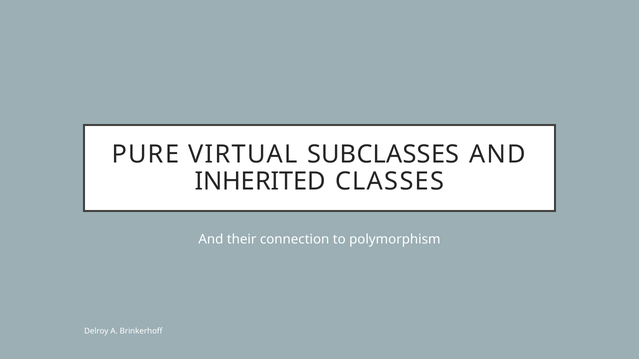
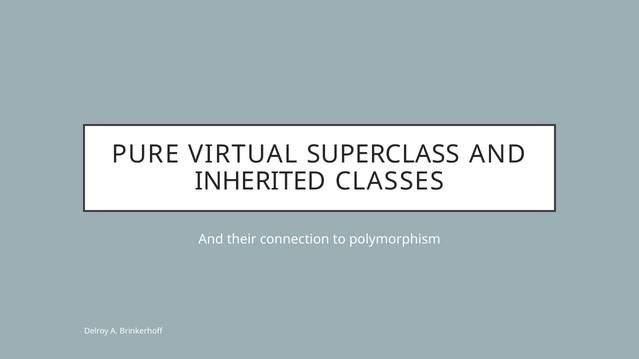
SUBCLASSES: SUBCLASSES -> SUPERCLASS (383, 154)
